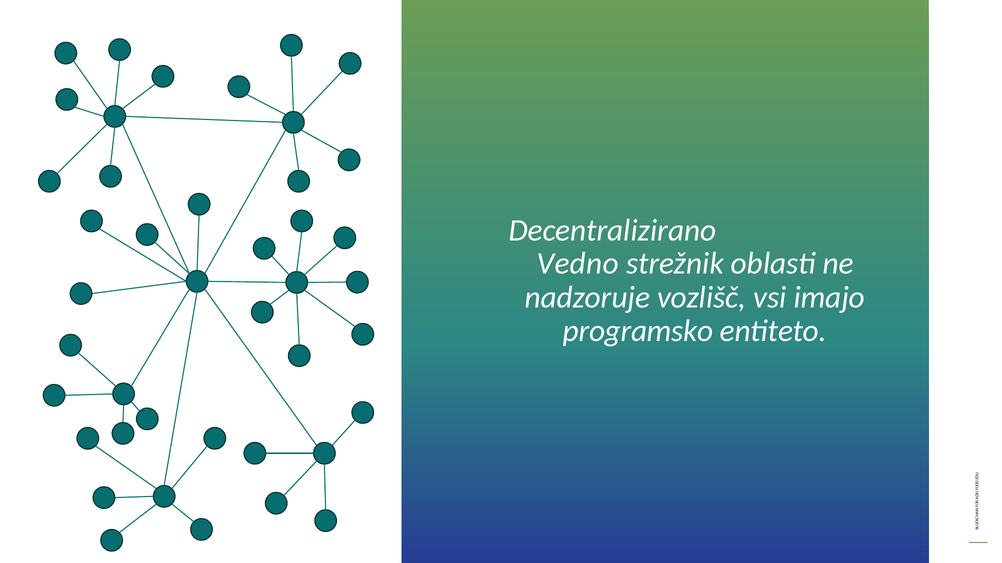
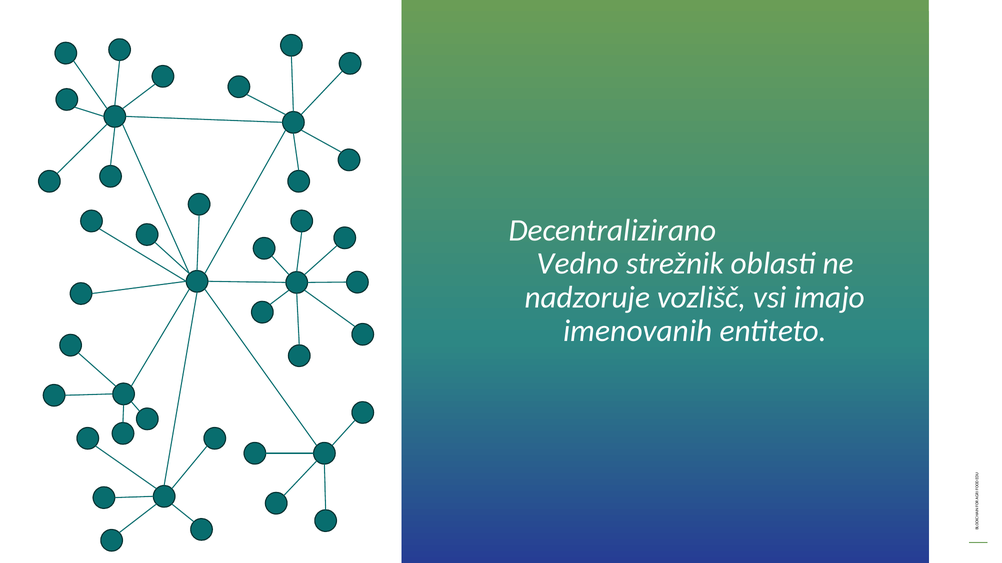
programsko: programsko -> imenovanih (638, 331)
